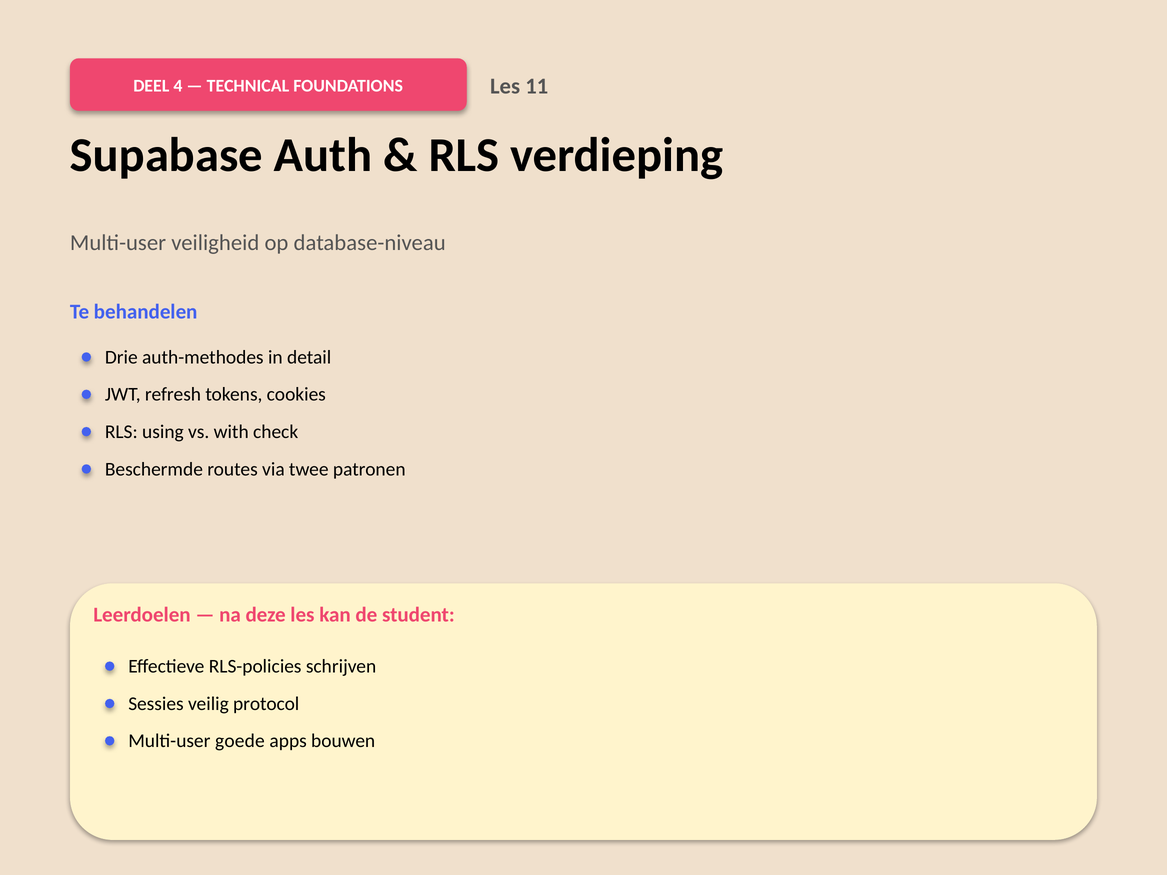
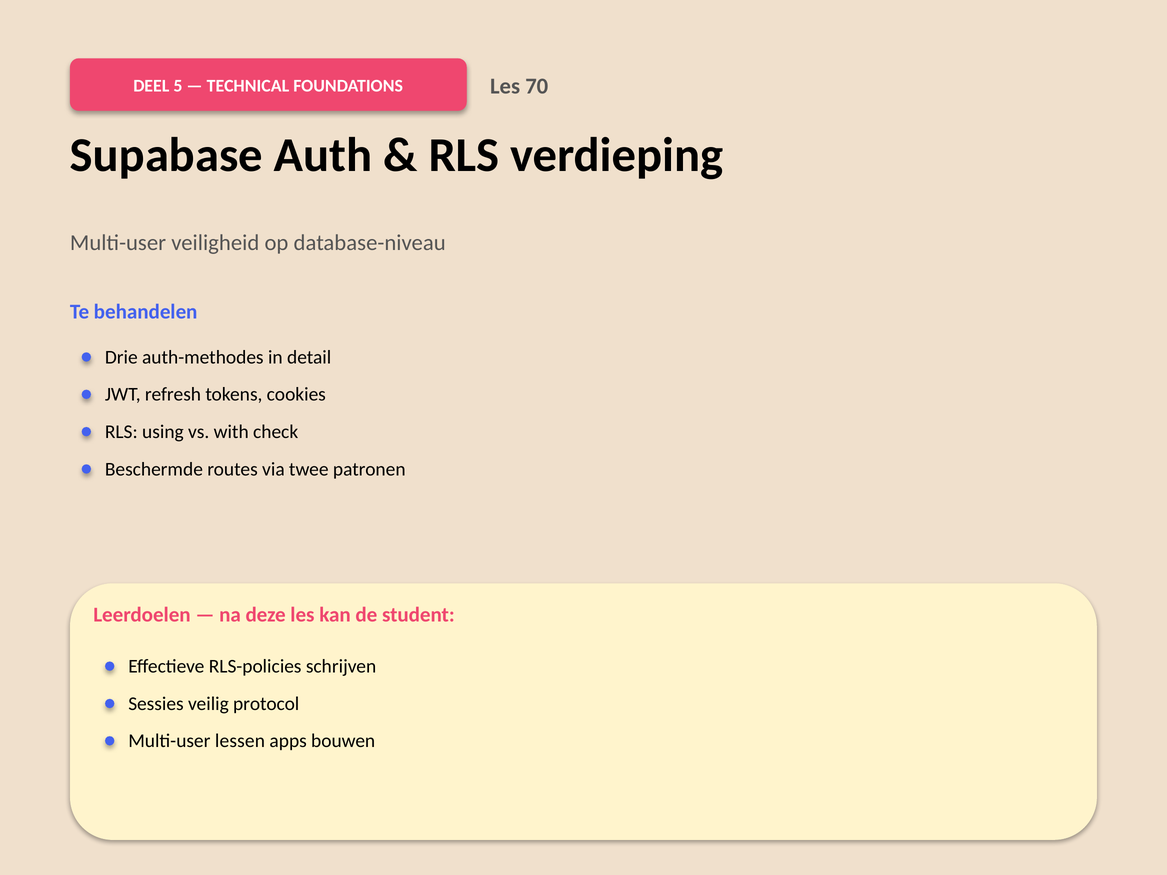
4: 4 -> 5 (178, 86)
11: 11 -> 70 (537, 86)
goede: goede -> lessen (240, 741)
